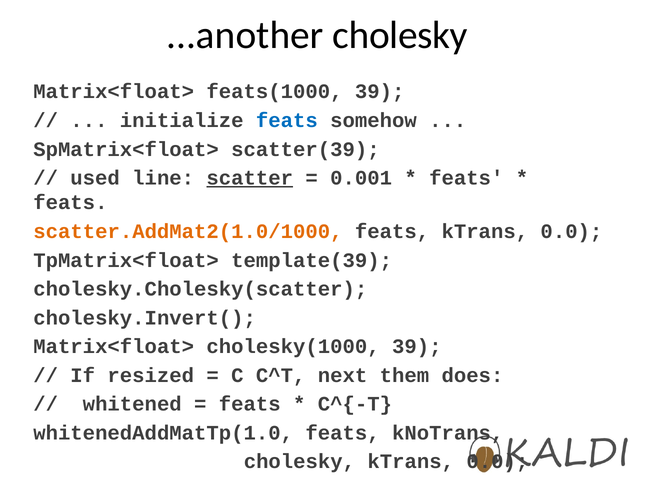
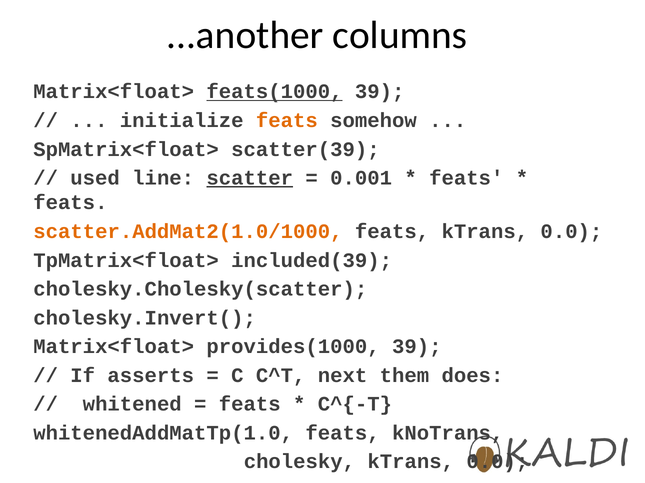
...another cholesky: cholesky -> columns (400, 36)
feats(1000 underline: none -> present (275, 92)
feats colour: blue -> orange (287, 121)
template(39: template(39 -> included(39 (312, 261)
cholesky(1000: cholesky(1000 -> provides(1000 (293, 347)
resized: resized -> asserts (151, 376)
